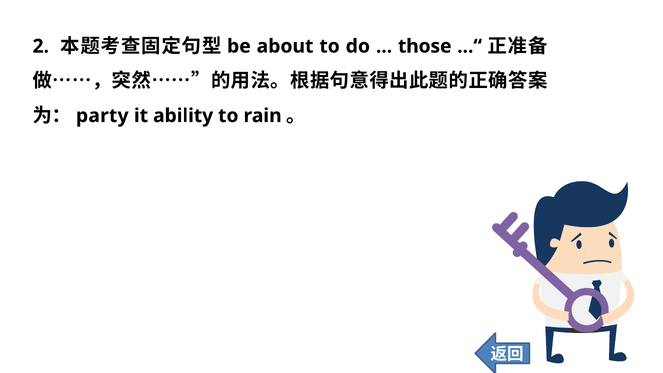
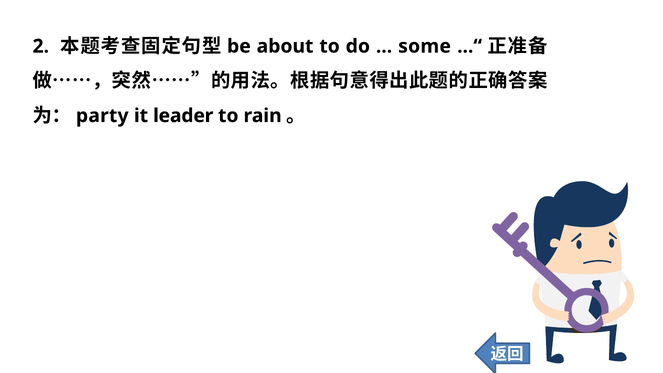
those: those -> some (425, 46)
ability: ability -> leader (183, 116)
